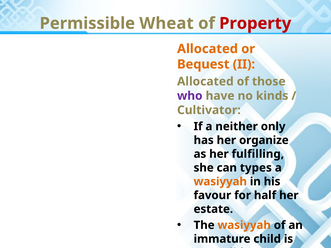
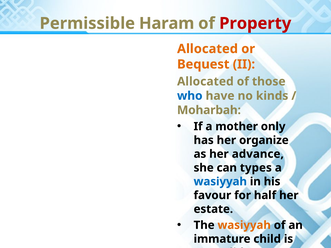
Wheat: Wheat -> Haram (167, 23)
who colour: purple -> blue (190, 96)
Cultivator: Cultivator -> Moharbah (209, 110)
neither: neither -> mother (237, 127)
fulfilling: fulfilling -> advance (258, 154)
wasiyyah colour: orange -> blue (220, 182)
